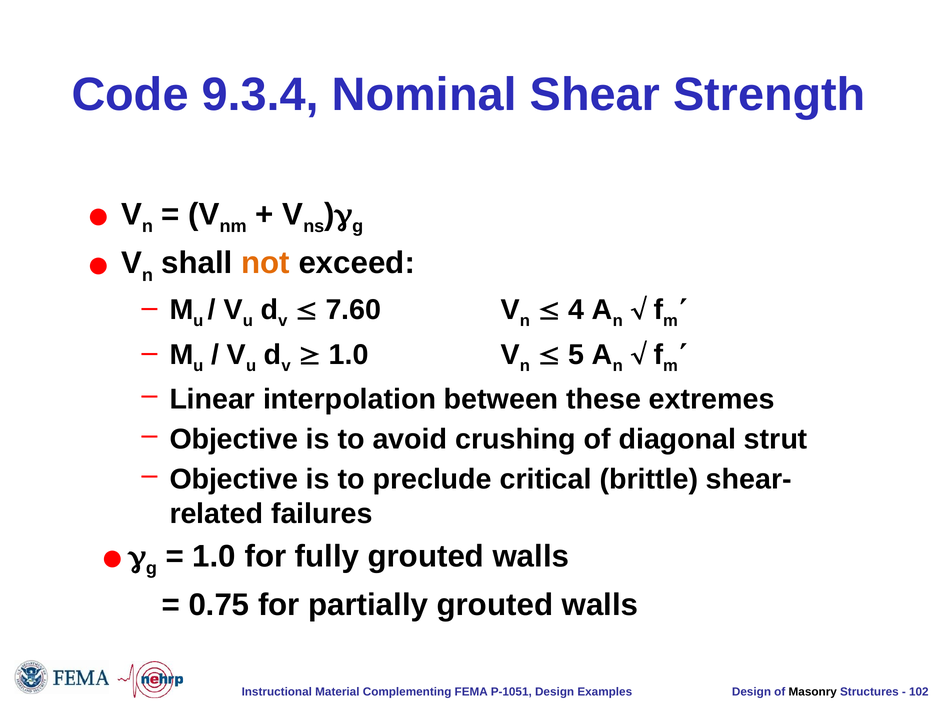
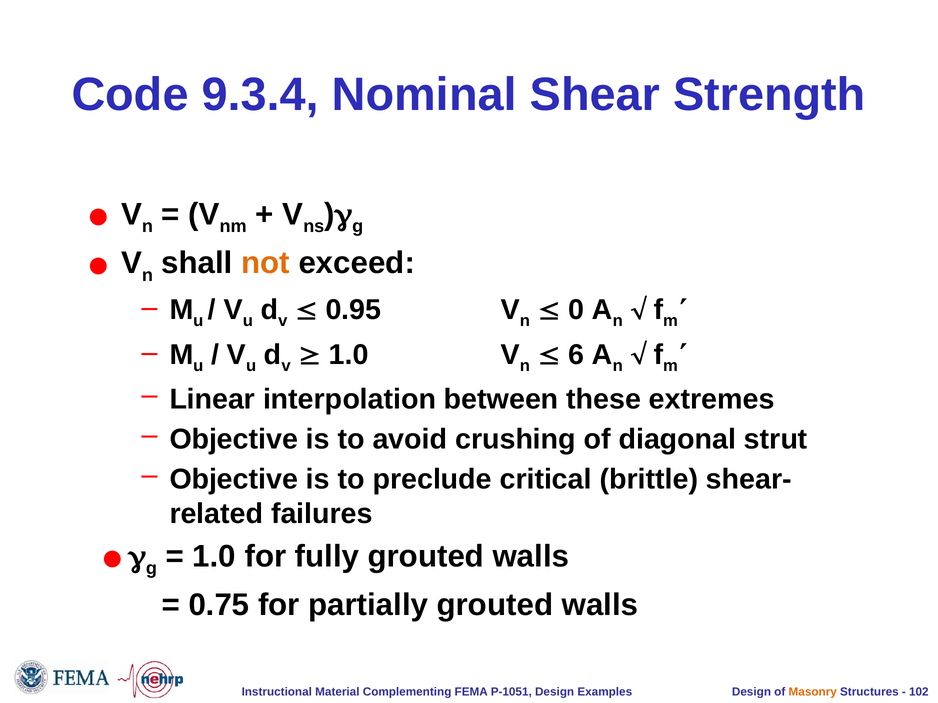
7.60: 7.60 -> 0.95 (353, 310)
4: 4 -> 0 (576, 310)
5: 5 -> 6 (576, 355)
Masonry colour: black -> orange (813, 693)
